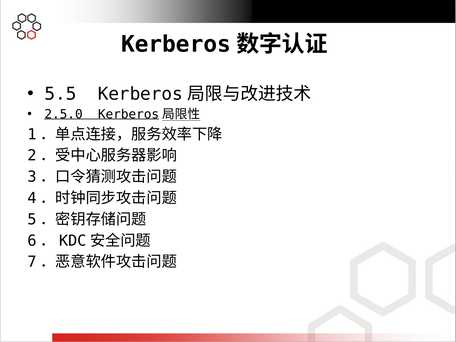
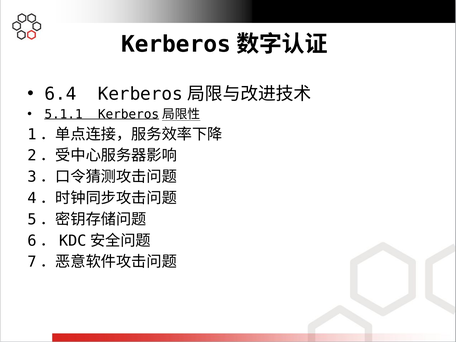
5.5: 5.5 -> 6.4 (60, 94)
2.5.0: 2.5.0 -> 5.1.1 (64, 114)
